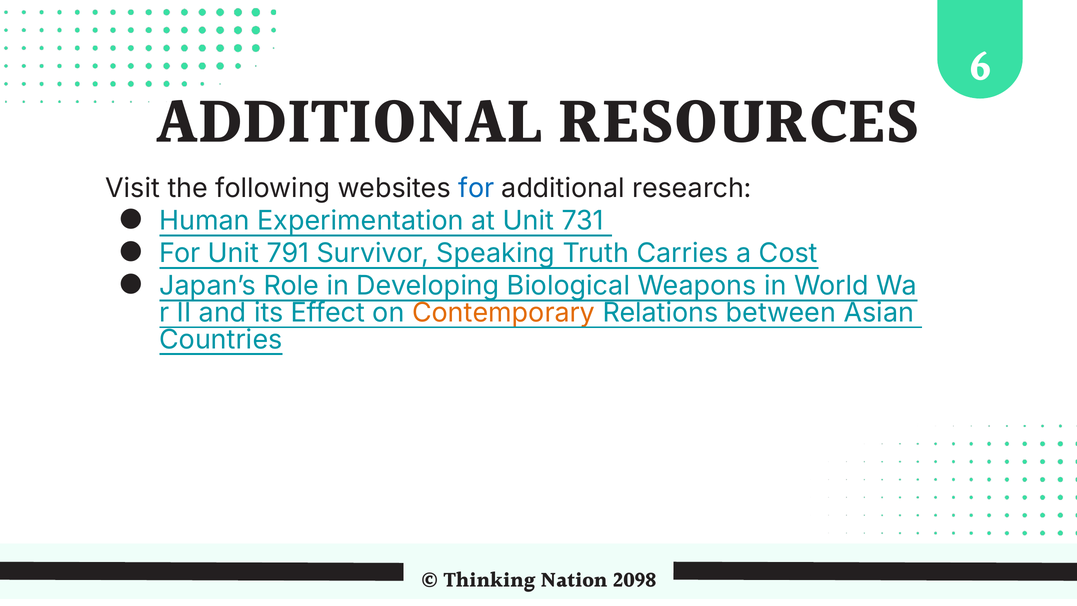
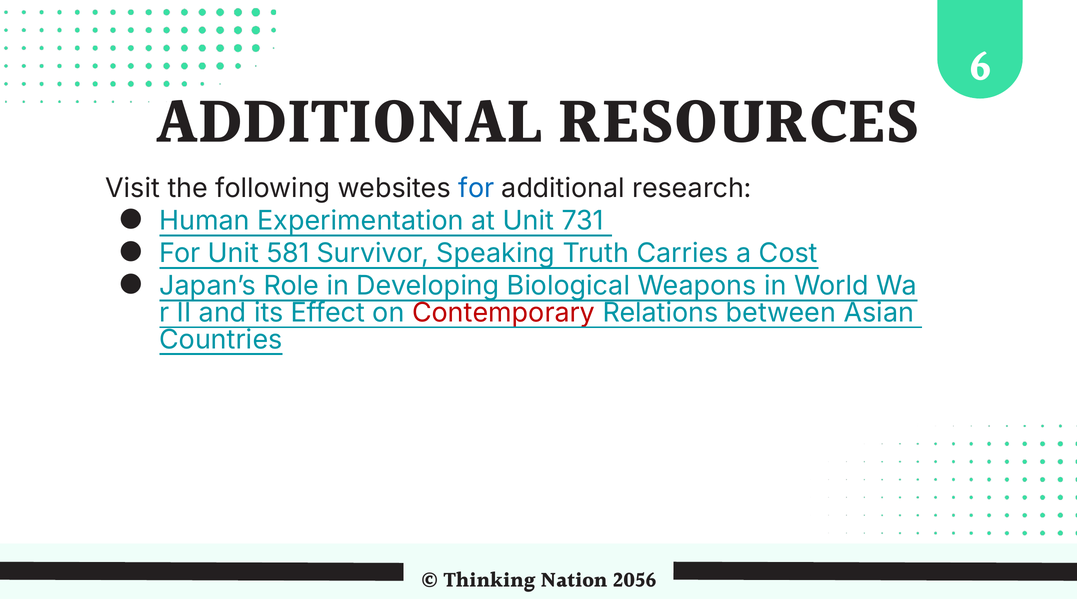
791: 791 -> 581 (288, 253)
Contemporary colour: orange -> red (504, 313)
2098: 2098 -> 2056 (634, 581)
